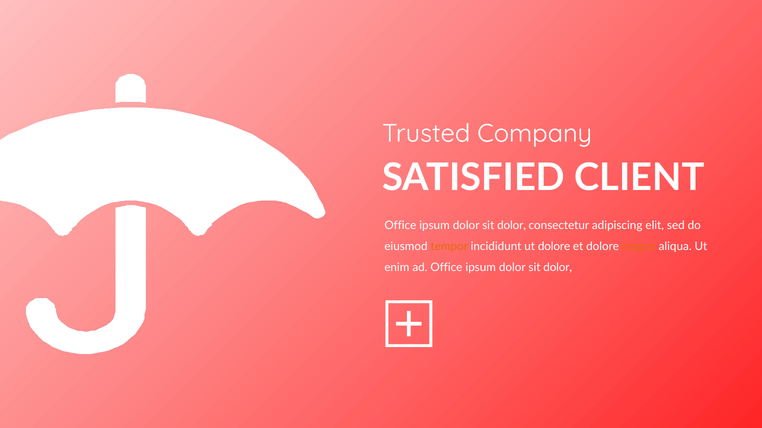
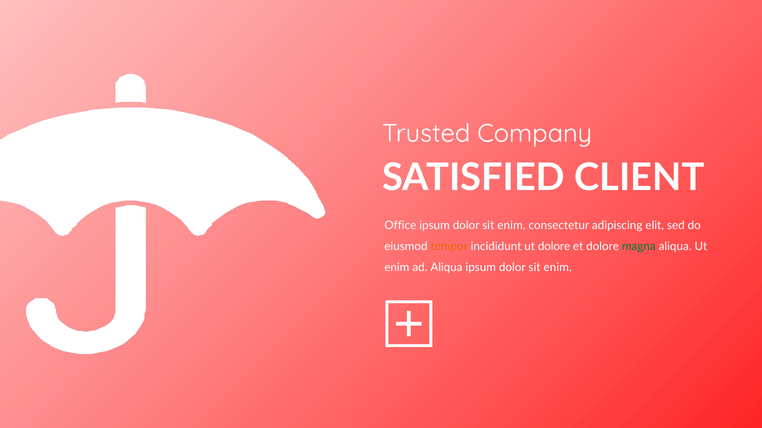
dolor: dolor -> enim (511, 226)
magna colour: orange -> green (639, 247)
ad Office: Office -> Aliqua (446, 268)
dolor: dolor -> enim (558, 268)
